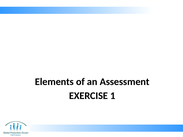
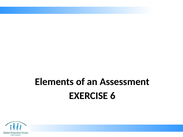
1: 1 -> 6 (113, 96)
